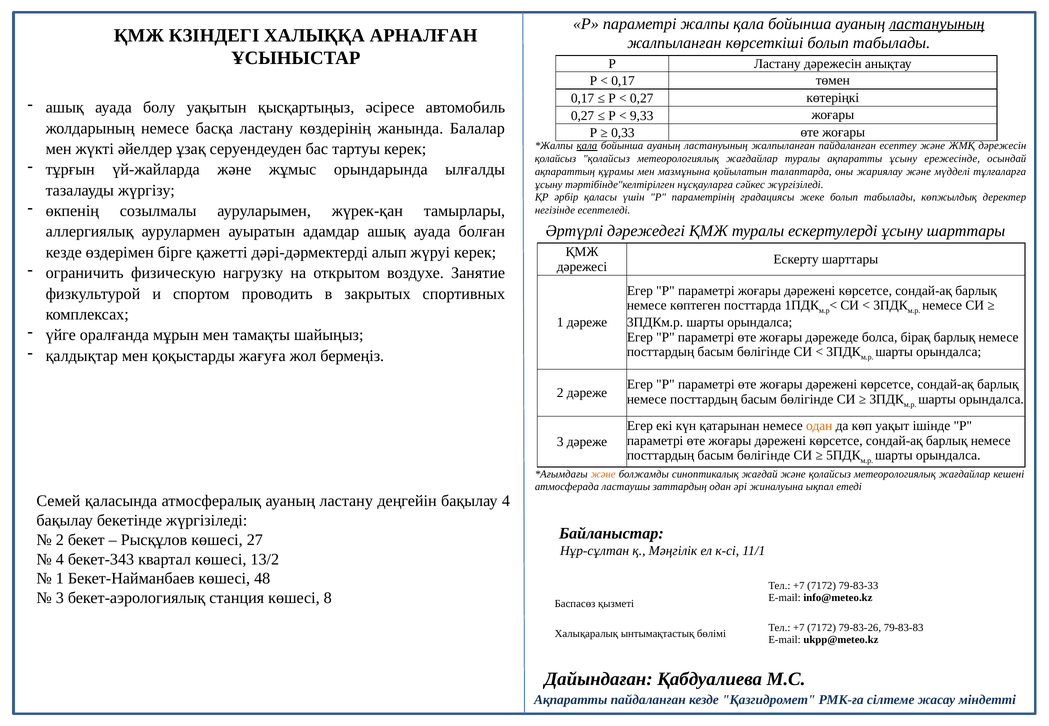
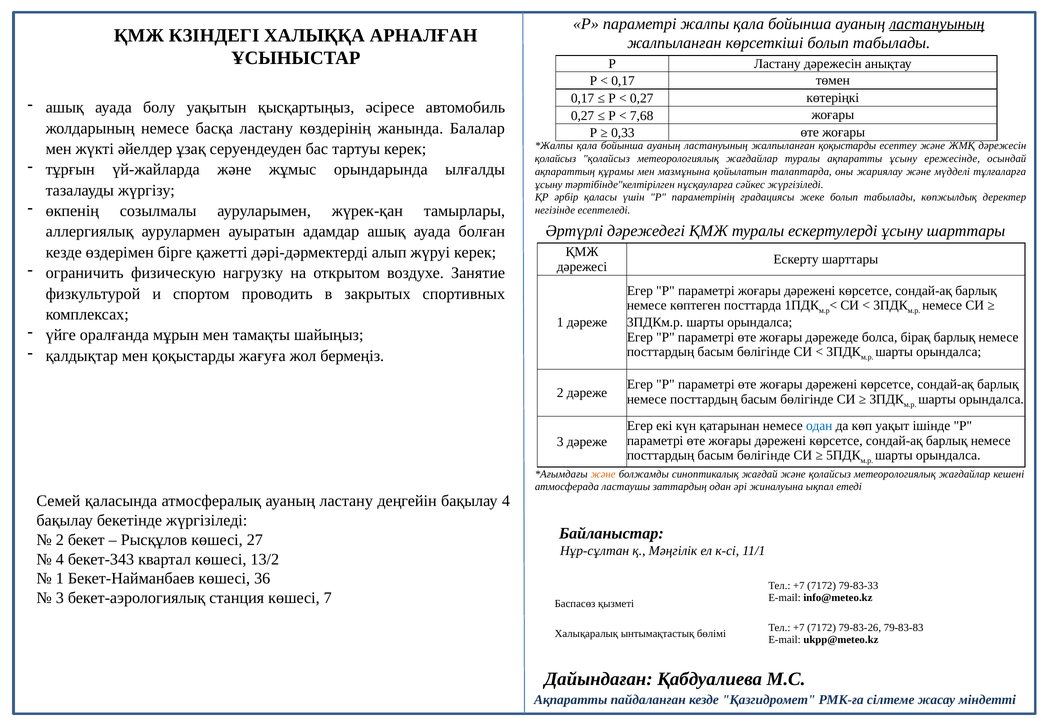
9,33: 9,33 -> 7,68 (642, 116)
қала underline: present -> none (587, 146)
жалпыланған пайдаланған: пайдаланған -> қоқыстарды (847, 146)
одан colour: orange -> blue (819, 426)
48: 48 -> 36 (262, 579)
8: 8 -> 7 (328, 598)
